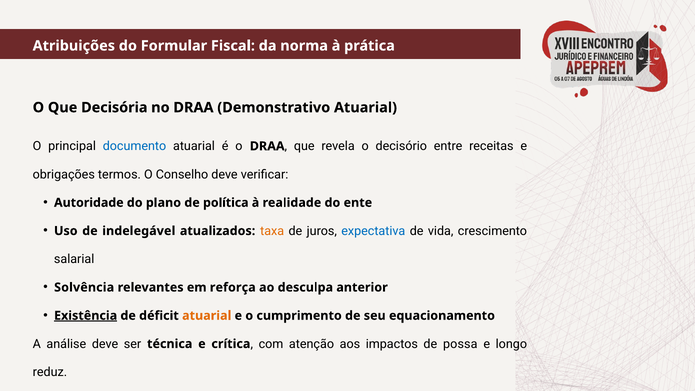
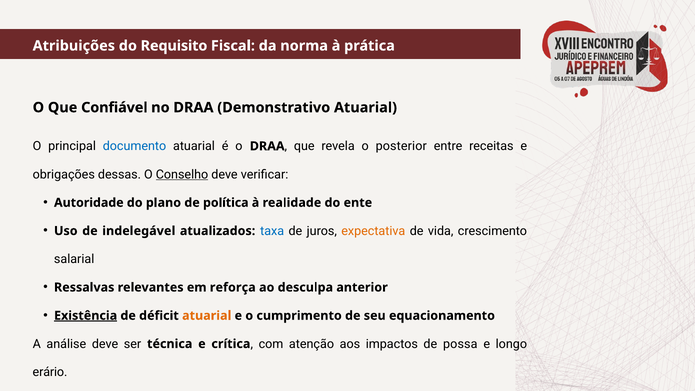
Formular: Formular -> Requisito (174, 46)
Decisória: Decisória -> Confiável (114, 107)
decisório: decisório -> posterior (401, 146)
termos: termos -> dessas (119, 174)
Conselho underline: none -> present (182, 174)
taxa colour: orange -> blue (272, 231)
expectativa colour: blue -> orange (373, 231)
Solvência: Solvência -> Ressalvas (84, 287)
reduz: reduz -> erário (50, 372)
